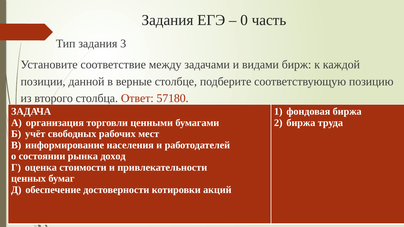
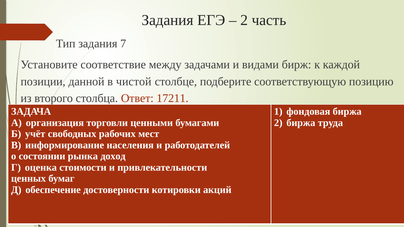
0: 0 -> 2 (244, 20)
3: 3 -> 7 (123, 44)
верные: верные -> чистой (134, 82)
57180: 57180 -> 17211 (173, 99)
